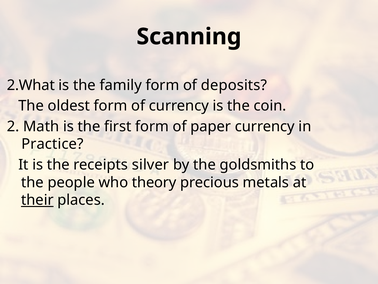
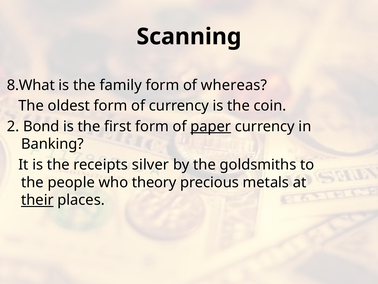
2.What: 2.What -> 8.What (31, 85)
deposits: deposits -> whereas (234, 85)
Math: Math -> Bond (41, 126)
paper underline: none -> present (211, 126)
Practice: Practice -> Banking (52, 144)
